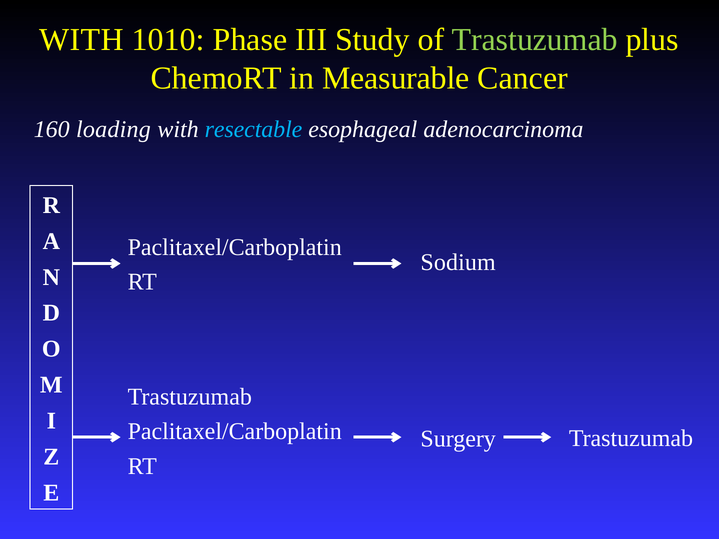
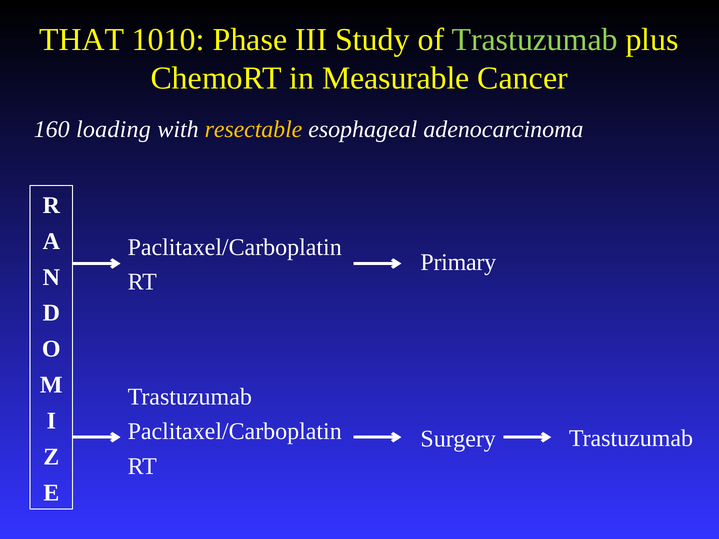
WITH: WITH -> THAT (82, 40)
resectable colour: light blue -> yellow (253, 130)
Sodium: Sodium -> Primary (458, 263)
